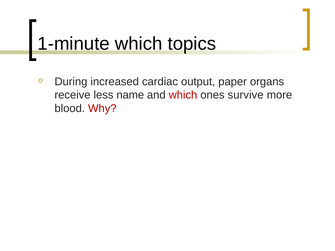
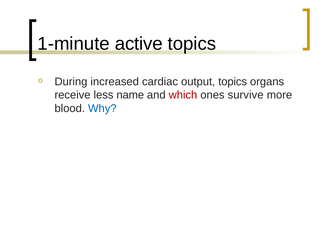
1-minute which: which -> active (139, 44)
output paper: paper -> topics (233, 82)
Why colour: red -> blue (102, 109)
